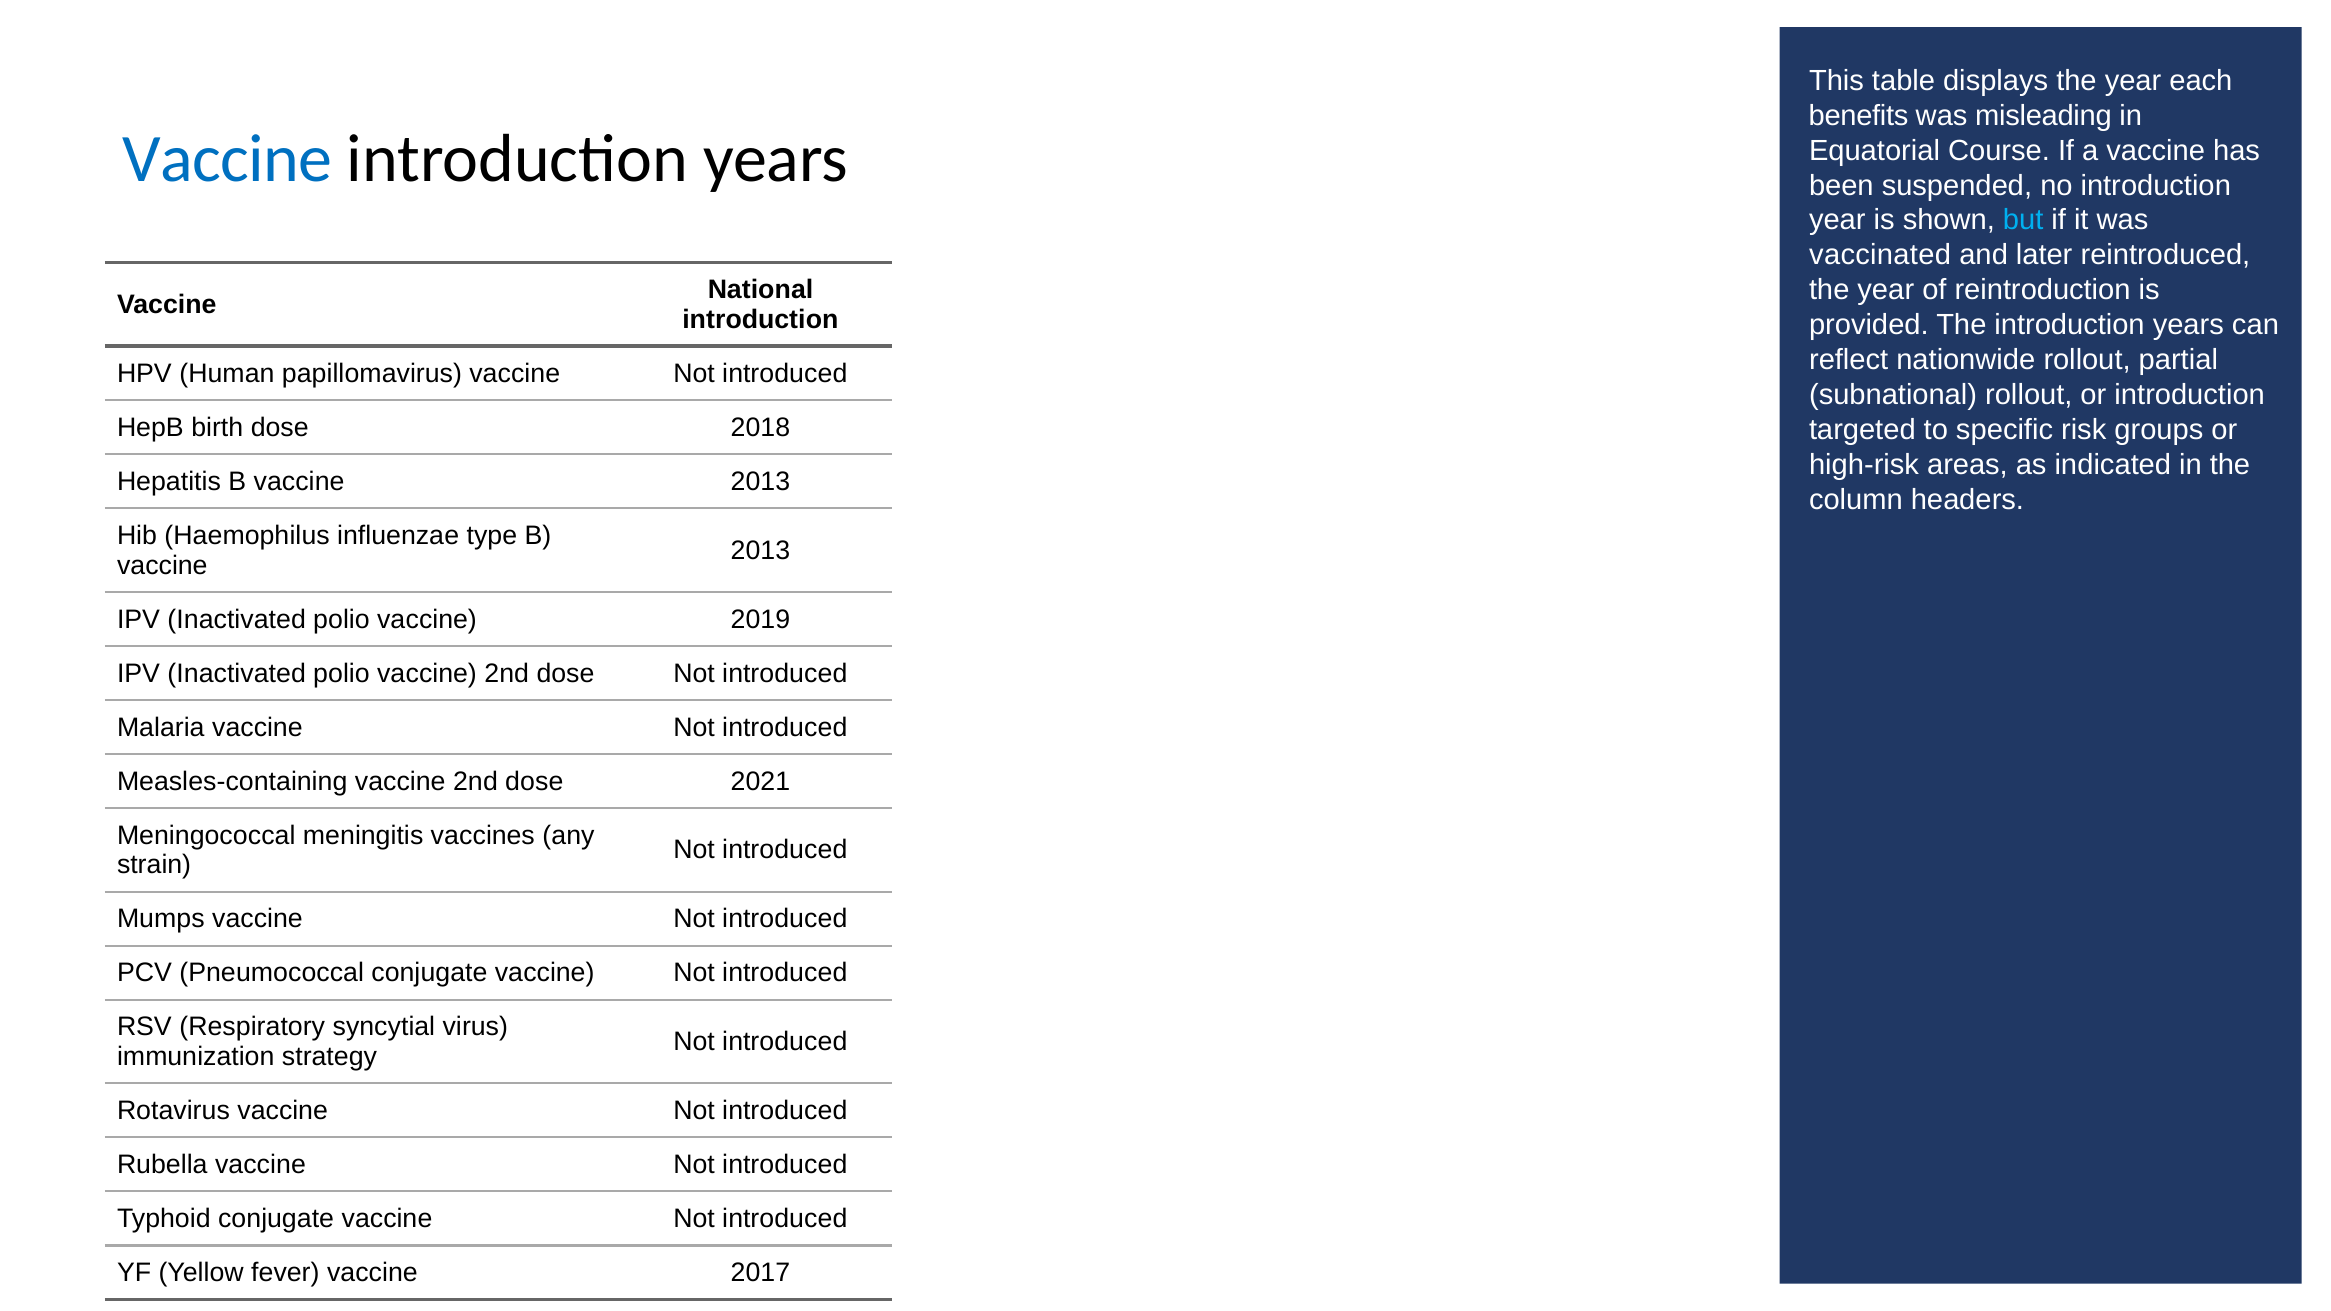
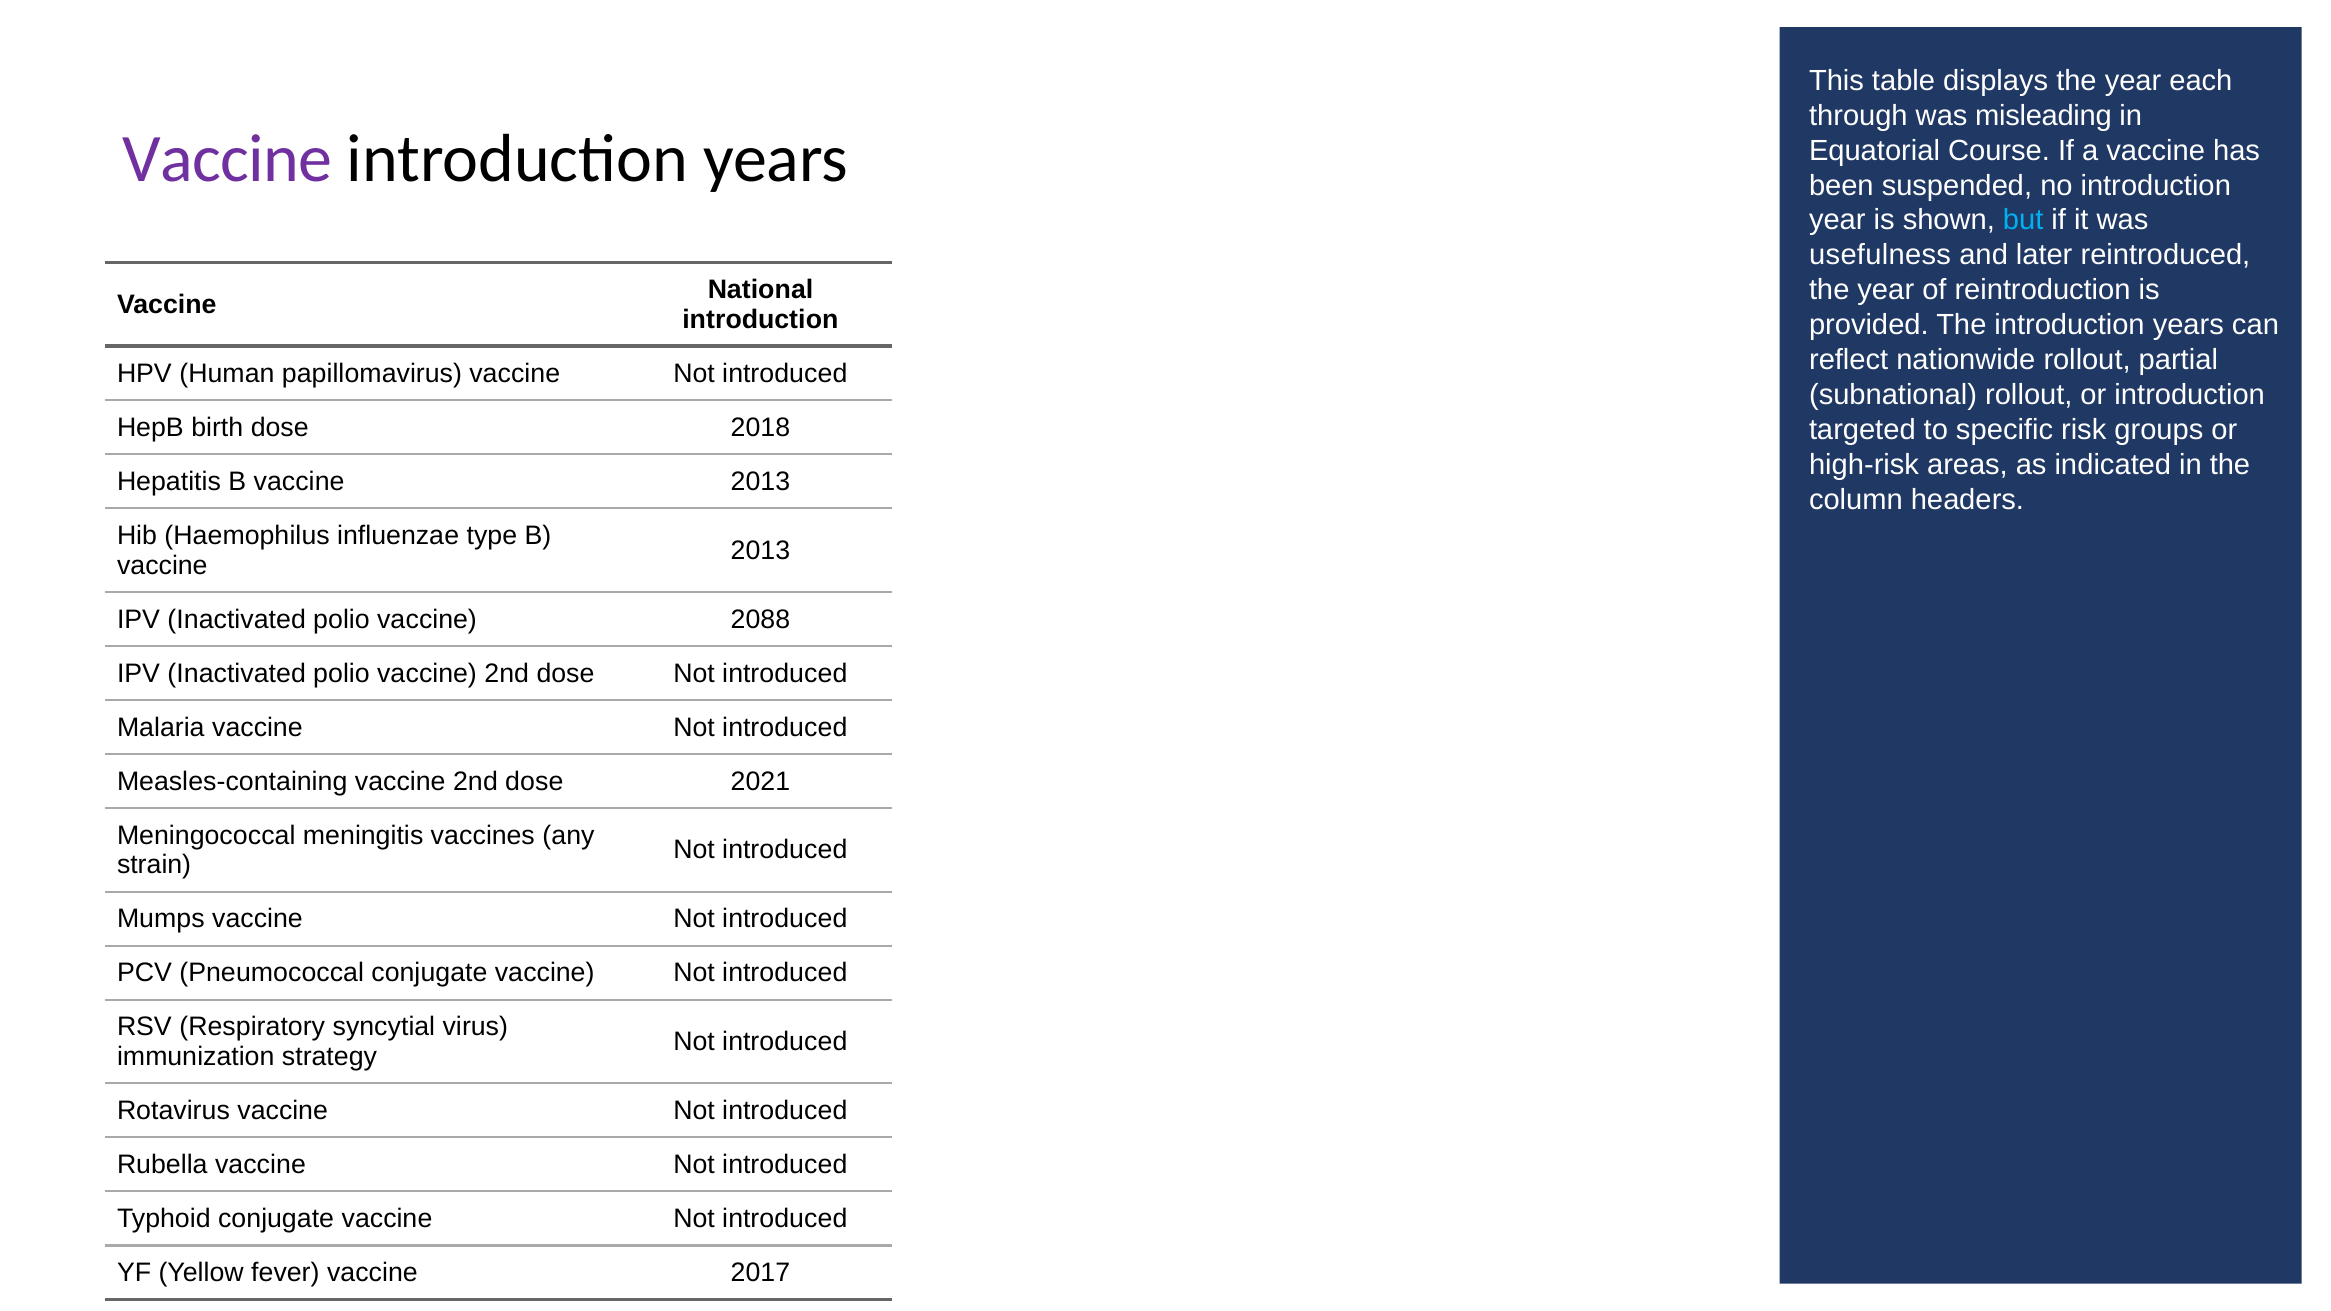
benefits: benefits -> through (1858, 116)
Vaccine colour: blue -> purple (227, 159)
vaccinated: vaccinated -> usefulness (1880, 255)
2019: 2019 -> 2088 (760, 619)
